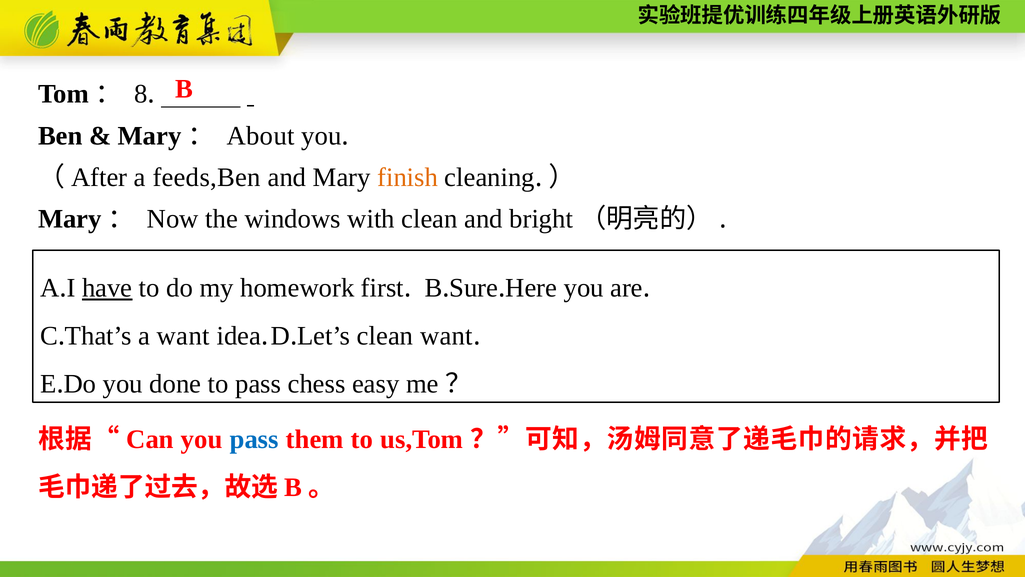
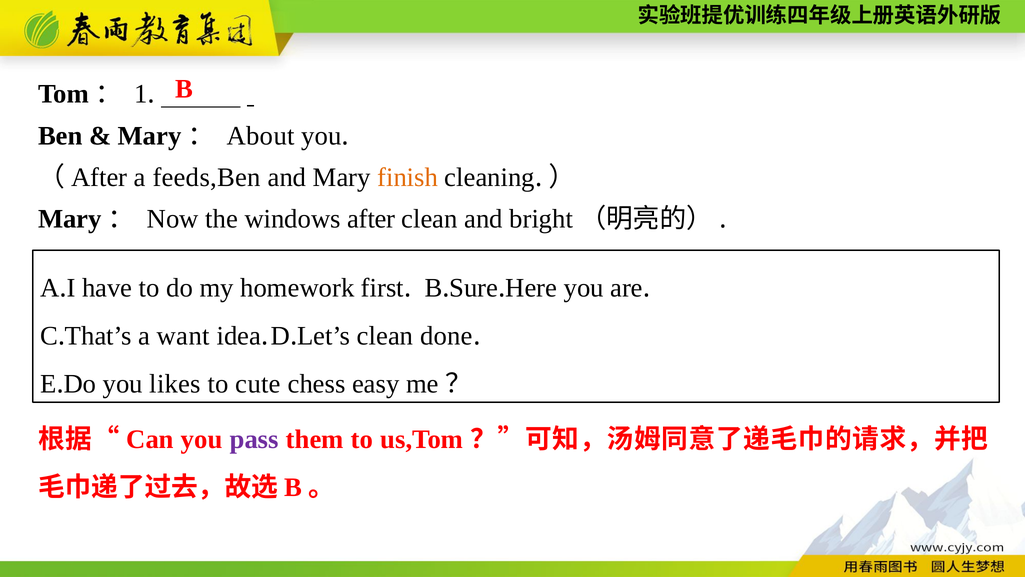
8: 8 -> 1 (141, 94)
with: with -> after (371, 219)
have underline: present -> none (107, 288)
clean want: want -> done (446, 336)
done: done -> likes (175, 384)
to pass: pass -> cute (258, 384)
pass colour: blue -> purple (254, 439)
